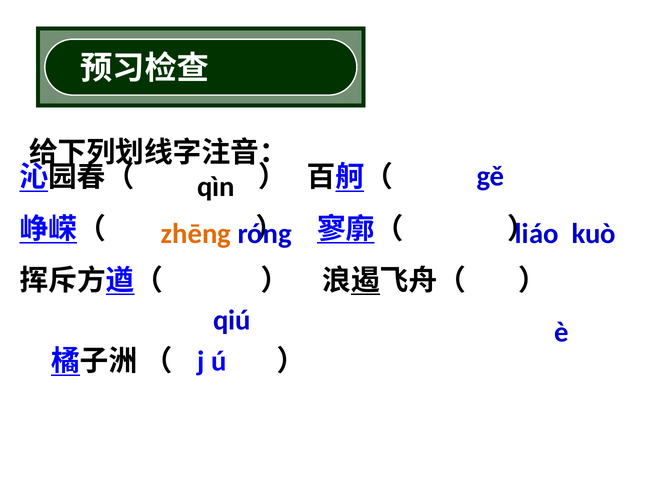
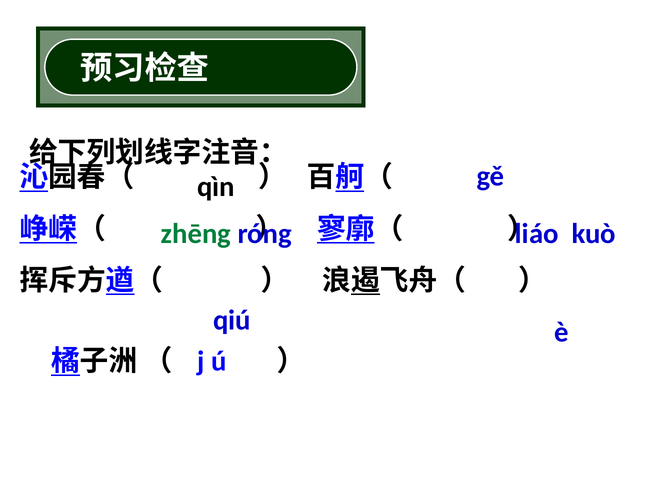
zhēng colour: orange -> green (196, 234)
